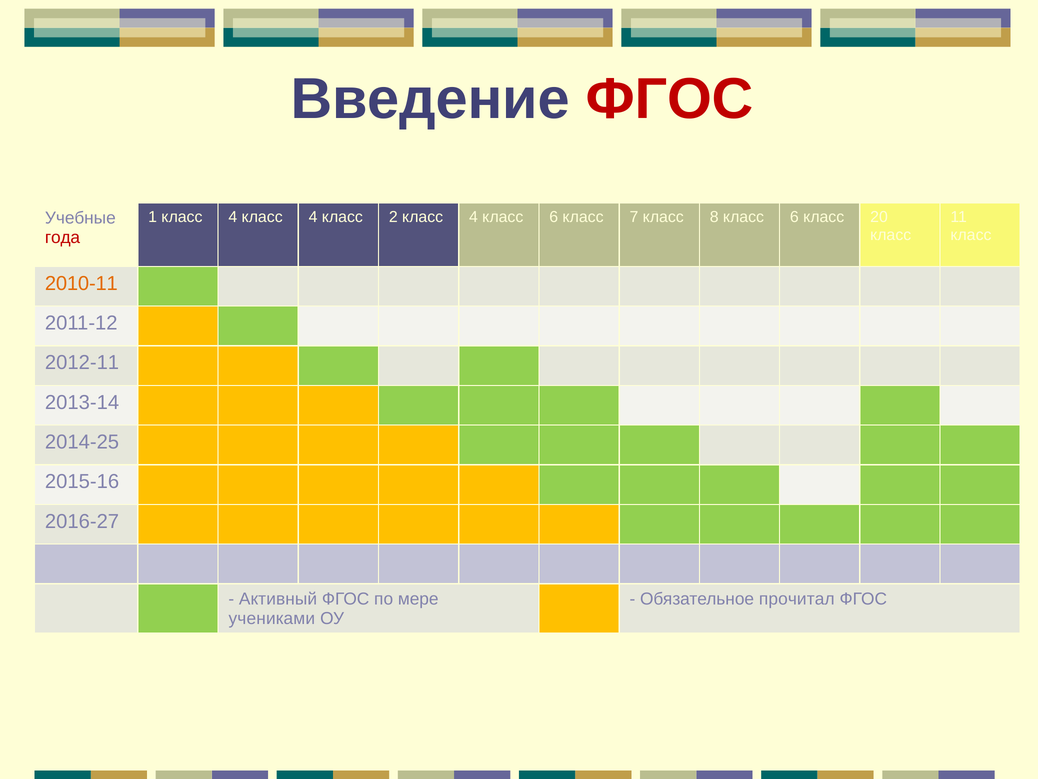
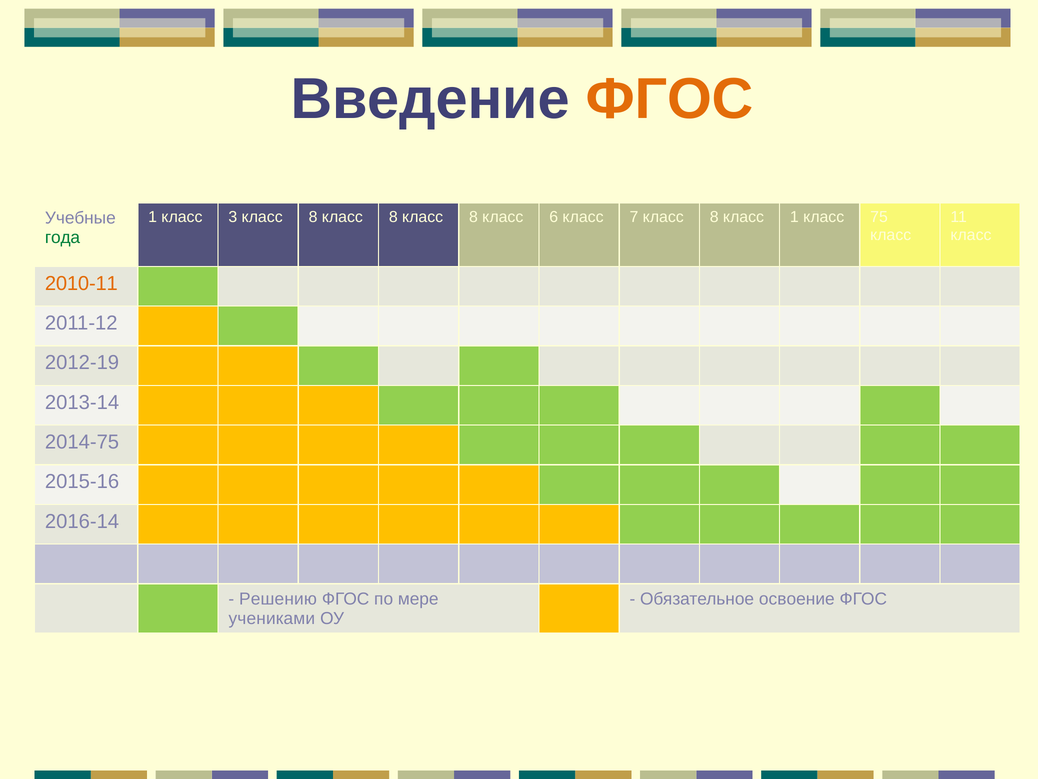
ФГОС colour: red -> orange (670, 99)
1 класс 4: 4 -> 3 (233, 217)
4: 4 -> 8 (313, 217)
2: 2 -> 8 (393, 217)
4: 4 -> 8 (474, 217)
8 класс 6: 6 -> 1 (794, 217)
20: 20 -> 75 (879, 217)
года colour: red -> green (62, 237)
2012-11: 2012-11 -> 2012-19 (82, 362)
2014-25: 2014-25 -> 2014-75 (82, 442)
2016-27: 2016-27 -> 2016-14 (82, 521)
Активный: Активный -> Решению (278, 599)
прочитал: прочитал -> освоение (797, 599)
